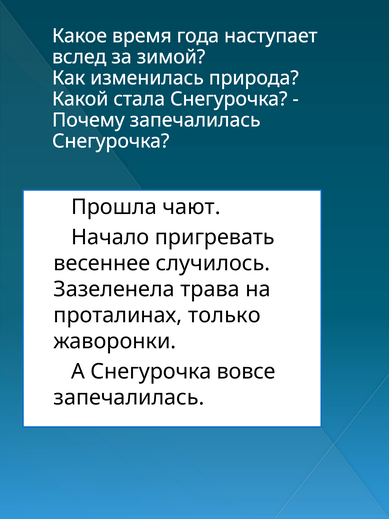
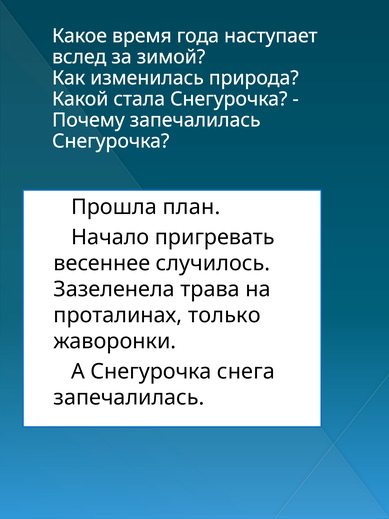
чают: чают -> план (191, 207)
вовсе: вовсе -> снега (246, 371)
